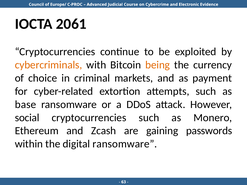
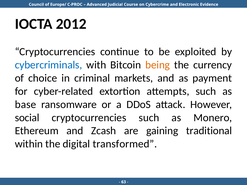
2061: 2061 -> 2012 (71, 24)
cybercriminals colour: orange -> blue (49, 65)
passwords: passwords -> traditional (209, 131)
digital ransomware: ransomware -> transformed (125, 144)
